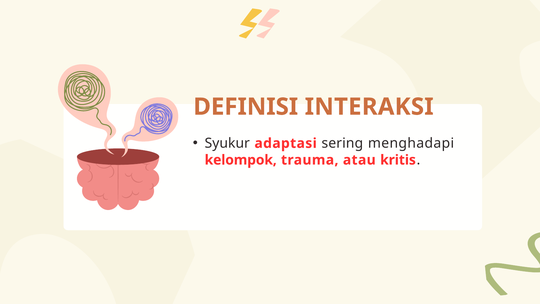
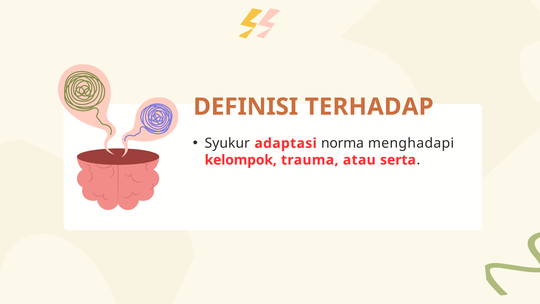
INTERAKSI: INTERAKSI -> TERHADAP (369, 107)
sering: sering -> norma (342, 143)
kritis: kritis -> serta (398, 160)
